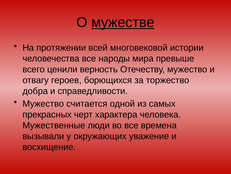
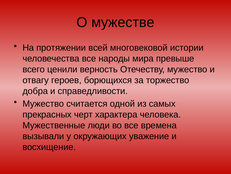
мужестве underline: present -> none (123, 22)
